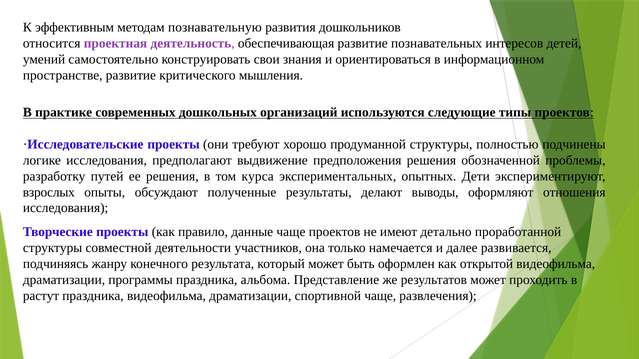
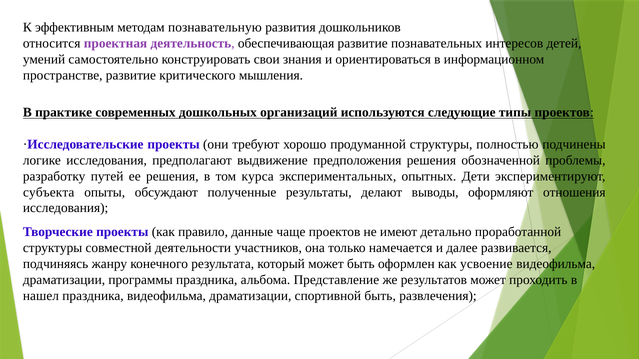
взрослых: взрослых -> субъекта (49, 192)
открытой: открытой -> усвоение (486, 264)
растут: растут -> нашел (41, 296)
спортивной чаще: чаще -> быть (380, 296)
